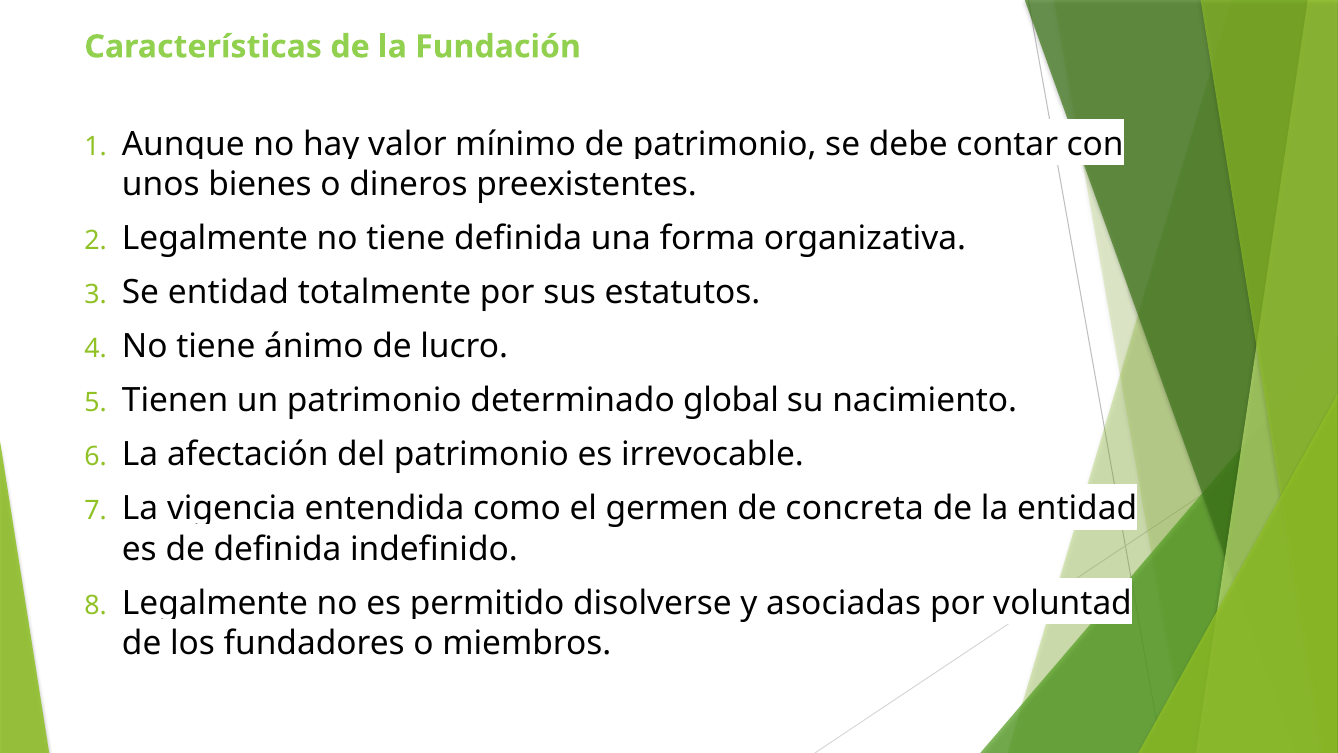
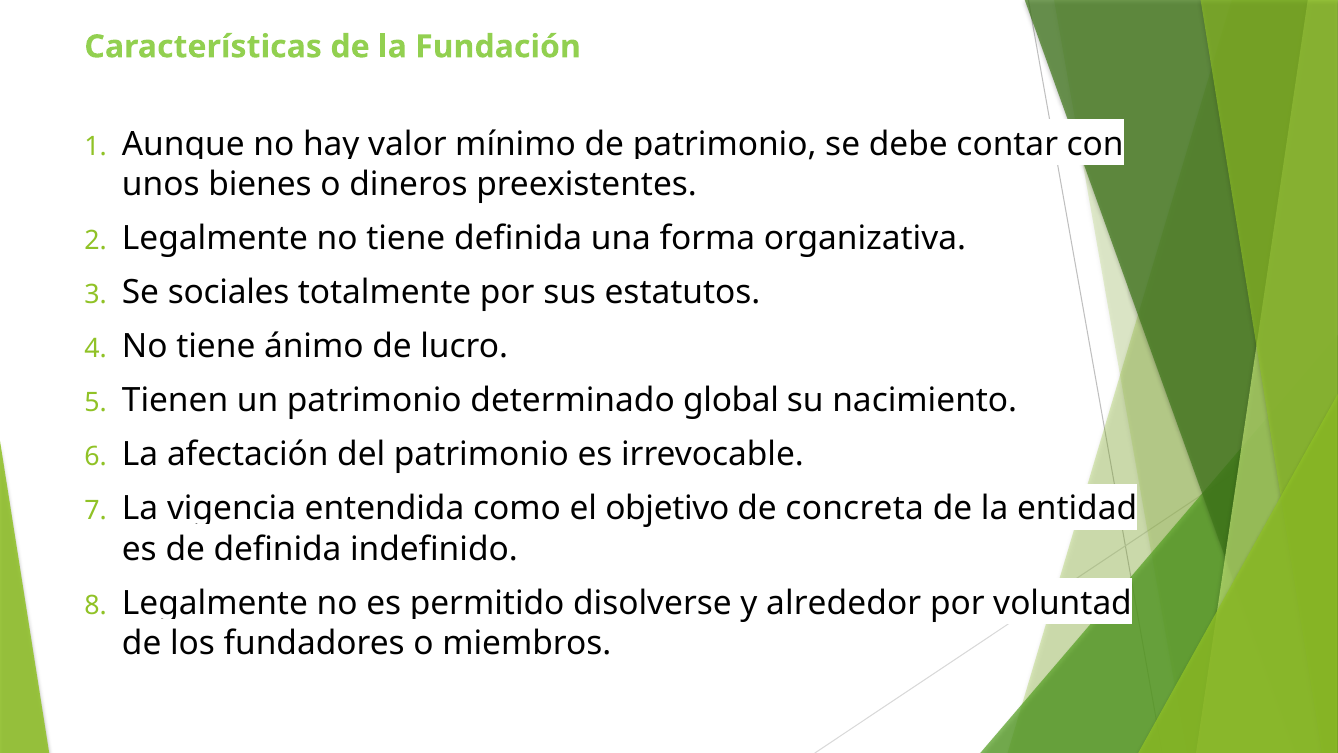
Se entidad: entidad -> sociales (229, 292)
germen: germen -> objetivo (667, 509)
asociadas: asociadas -> alrededor (844, 603)
